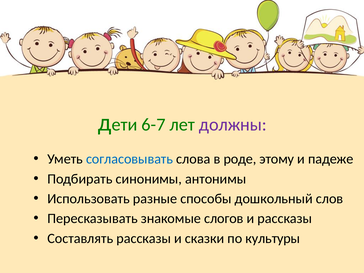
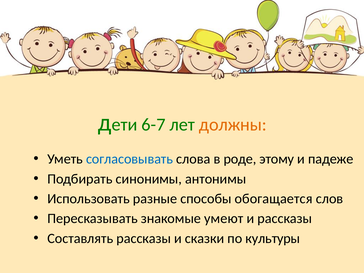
должны colour: purple -> orange (233, 125)
дошкольный: дошкольный -> обогащается (274, 199)
слогов: слогов -> умеют (224, 219)
